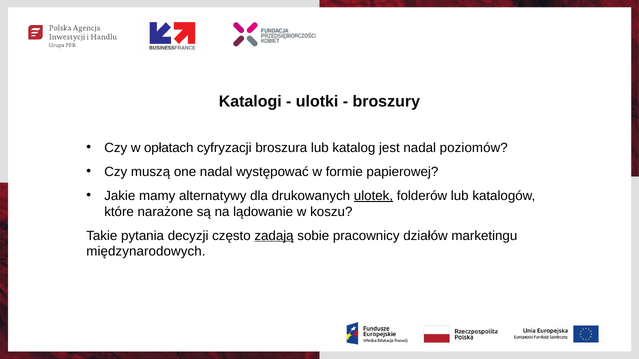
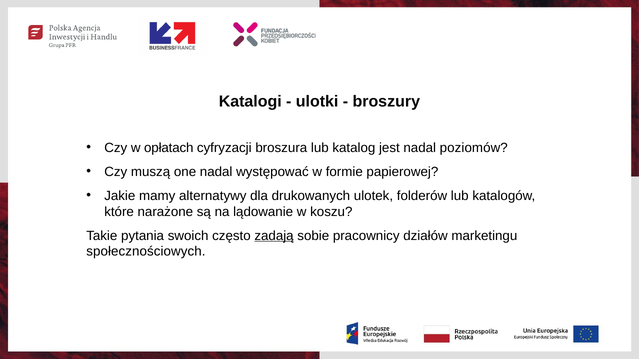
ulotek underline: present -> none (373, 196)
decyzji: decyzji -> swoich (188, 236)
międzynarodowych: międzynarodowych -> społecznościowych (146, 252)
